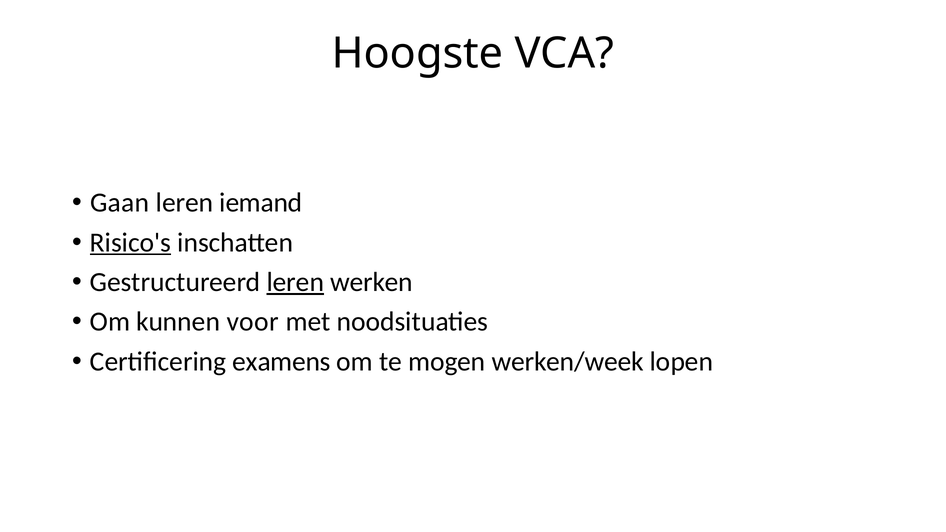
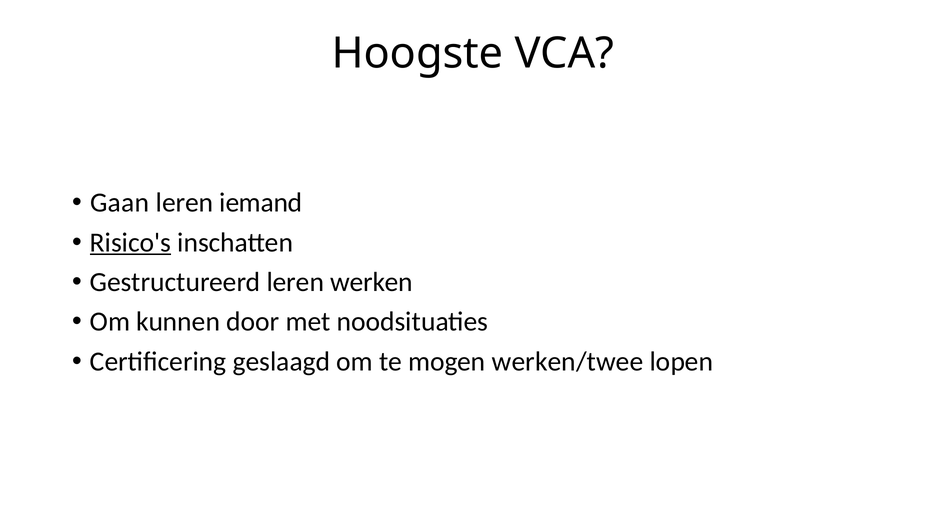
leren underline: present -> none (295, 282)
voor: voor -> door (253, 322)
examens: examens -> geslaagd (281, 362)
werken/week: werken/week -> werken/twee (568, 362)
